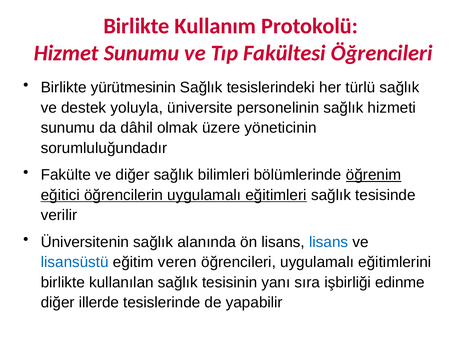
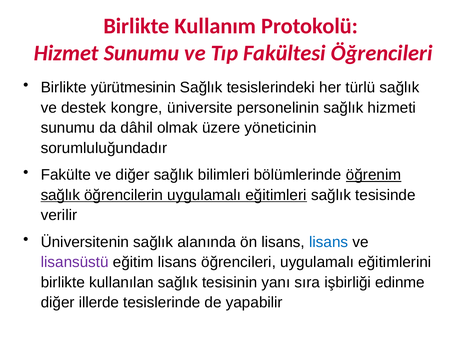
yoluyla: yoluyla -> kongre (137, 108)
eğitici: eğitici -> sağlık (60, 195)
lisansüstü colour: blue -> purple (75, 262)
eğitim veren: veren -> lisans (177, 262)
